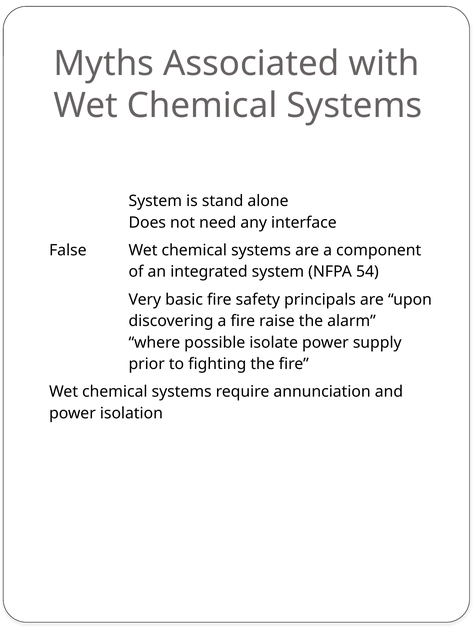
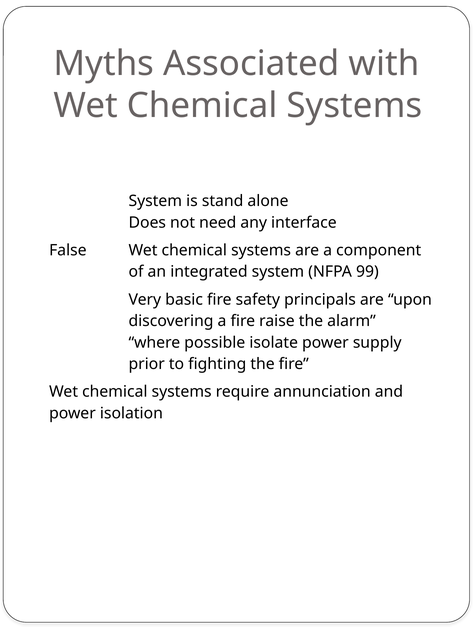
54: 54 -> 99 (367, 272)
